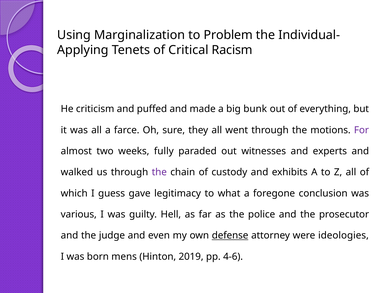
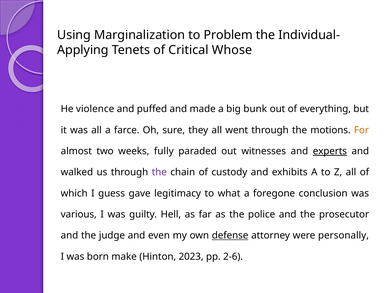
Racism: Racism -> Whose (232, 50)
criticism: criticism -> violence (95, 109)
For colour: purple -> orange (361, 130)
experts underline: none -> present (330, 151)
ideologies: ideologies -> personally (343, 235)
mens: mens -> make (124, 256)
2019: 2019 -> 2023 (191, 256)
4-6: 4-6 -> 2-6 (233, 256)
